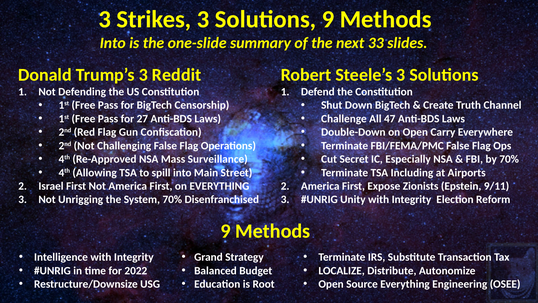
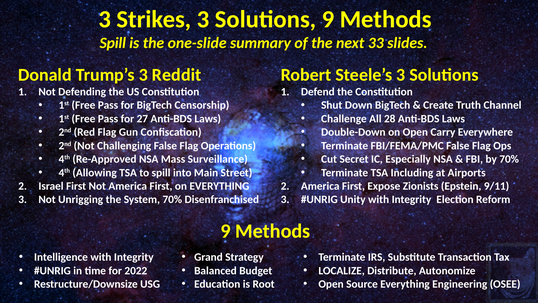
Into: Into -> Spill (113, 43)
47: 47 -> 28 (390, 119)
